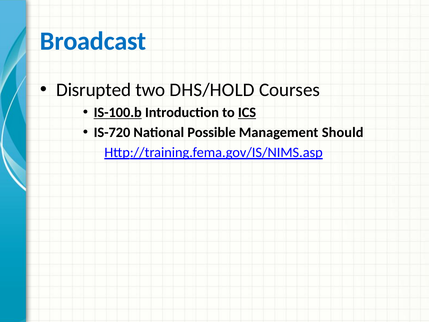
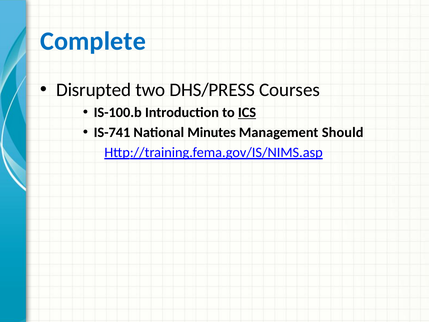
Broadcast: Broadcast -> Complete (93, 41)
DHS/HOLD: DHS/HOLD -> DHS/PRESS (212, 90)
IS-100.b underline: present -> none (118, 112)
IS-720: IS-720 -> IS-741 (112, 132)
Possible: Possible -> Minutes (212, 132)
